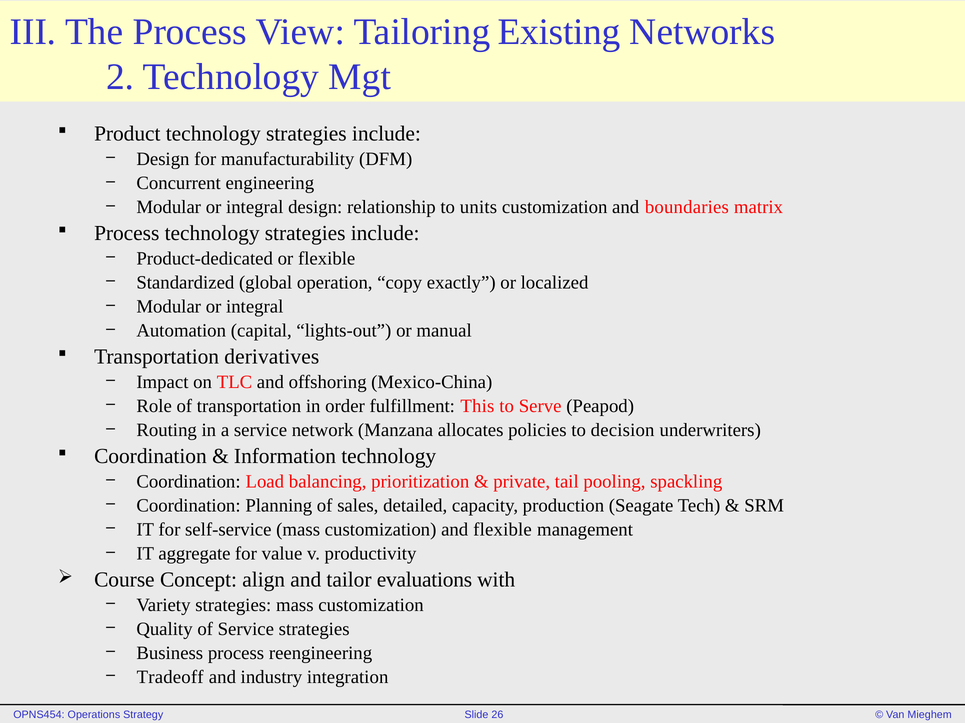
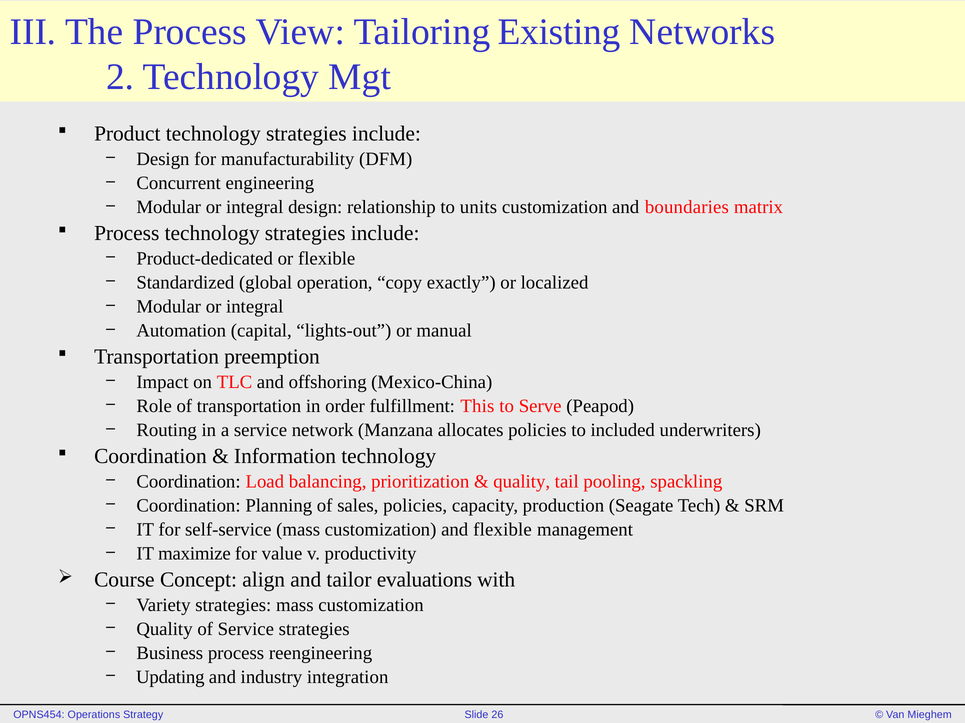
derivatives: derivatives -> preemption (272, 357)
decision: decision -> included (623, 431)
private: private -> quality (522, 482)
sales detailed: detailed -> policies (415, 506)
aggregate: aggregate -> maximize (194, 554)
Tradeoff: Tradeoff -> Updating (170, 678)
